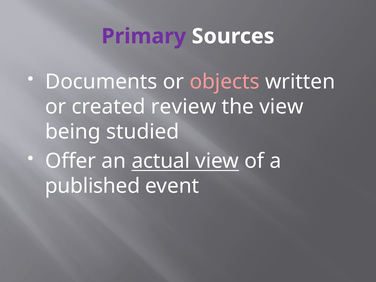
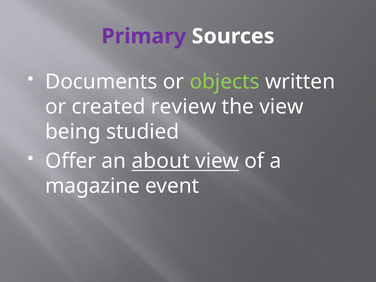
objects colour: pink -> light green (225, 82)
actual: actual -> about (161, 161)
published: published -> magazine (92, 186)
